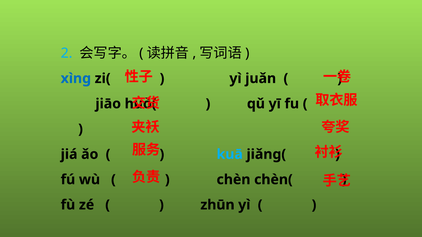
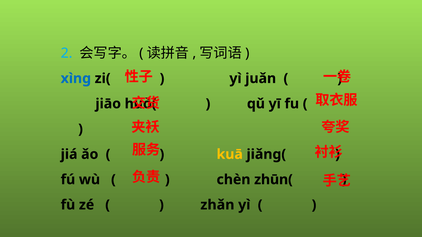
kuā colour: light blue -> yellow (230, 155)
chèn(: chèn( -> zhūn( (273, 180)
zhūn: zhūn -> zhǎn (217, 205)
